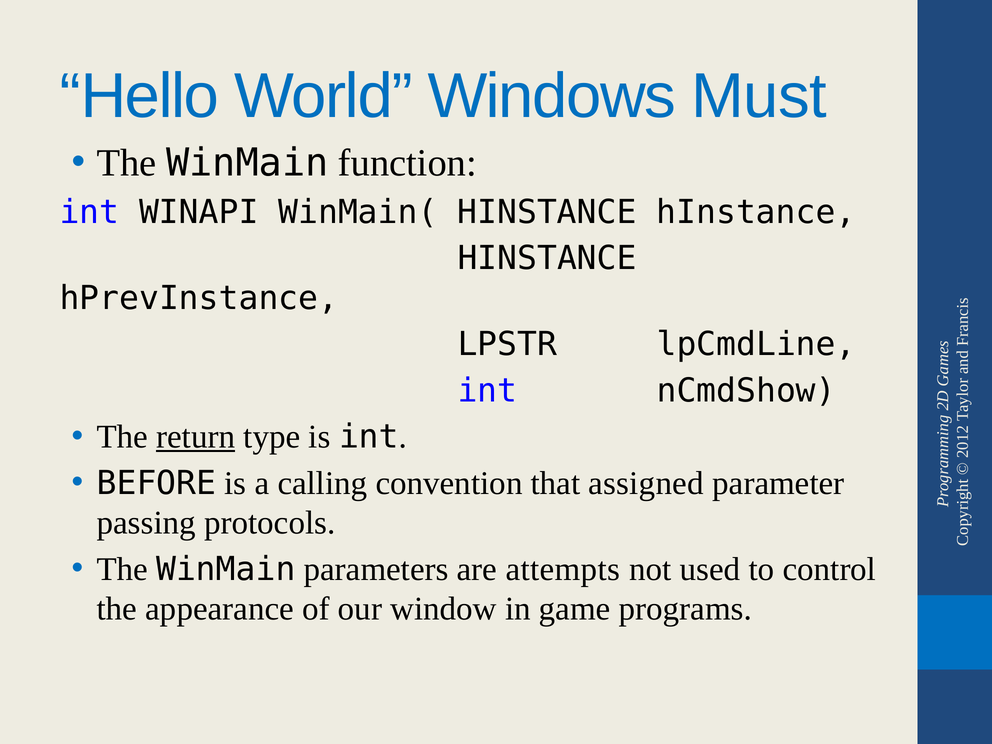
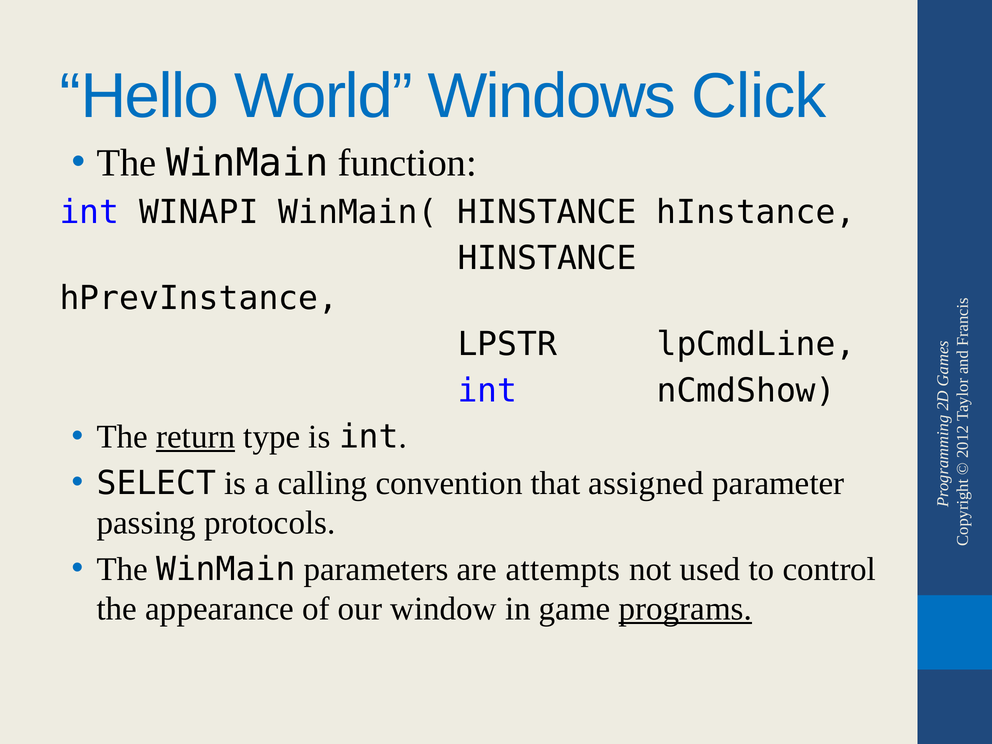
Must: Must -> Click (759, 96)
BEFORE: BEFORE -> SELECT (156, 483)
programs underline: none -> present (685, 609)
